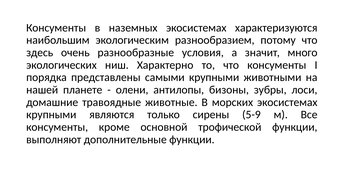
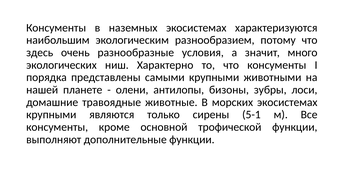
5-9: 5-9 -> 5-1 (251, 114)
